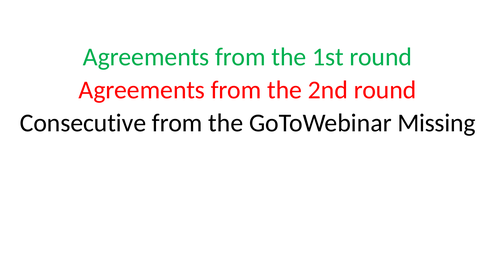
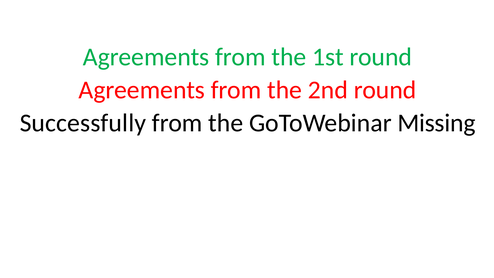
Consecutive: Consecutive -> Successfully (83, 123)
